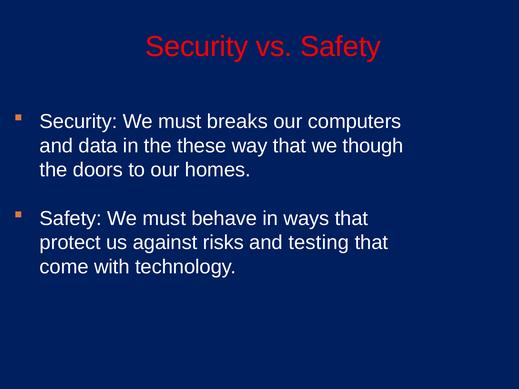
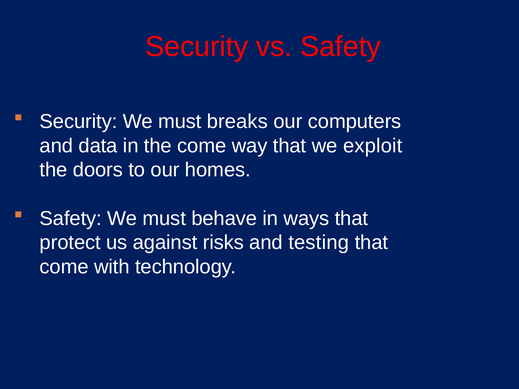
the these: these -> come (202, 146)
though: though -> exploit (373, 146)
